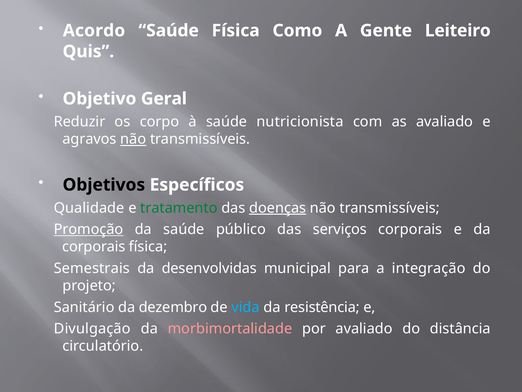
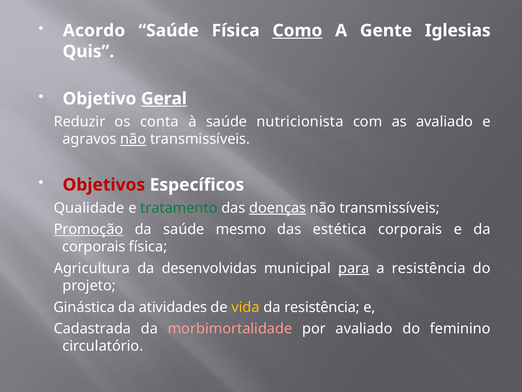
Como underline: none -> present (297, 31)
Leiteiro: Leiteiro -> Iglesias (458, 31)
Geral underline: none -> present (164, 99)
corpo: corpo -> conta (159, 122)
Objetivos colour: black -> red (104, 185)
público: público -> mesmo (241, 229)
serviços: serviços -> estética (340, 229)
Semestrais: Semestrais -> Agricultura (92, 268)
para underline: none -> present (354, 268)
a integração: integração -> resistência (429, 268)
Sanitário: Sanitário -> Ginástica (84, 307)
dezembro: dezembro -> atividades (173, 307)
vida colour: light blue -> yellow (246, 307)
Divulgação: Divulgação -> Cadastrada (92, 328)
distância: distância -> feminino (460, 328)
